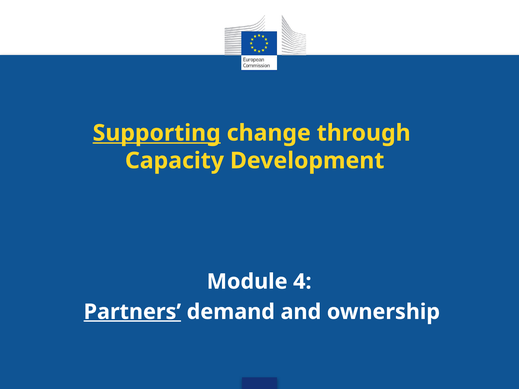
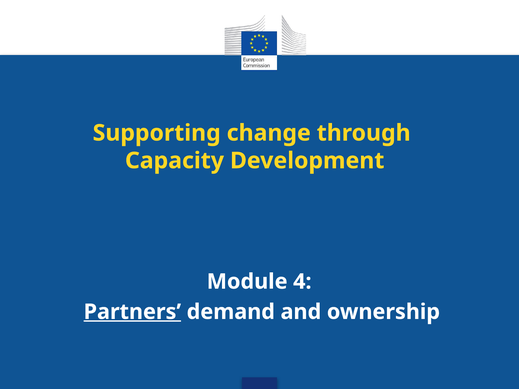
Supporting underline: present -> none (157, 133)
